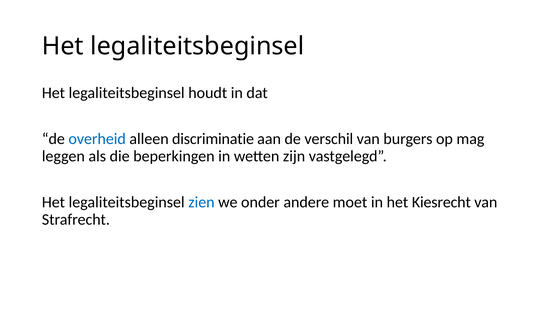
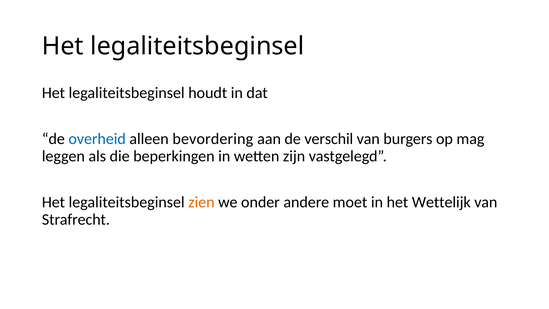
discriminatie: discriminatie -> bevordering (213, 139)
zien colour: blue -> orange (201, 202)
Kiesrecht: Kiesrecht -> Wettelijk (441, 202)
